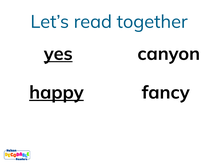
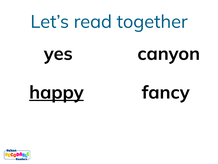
yes underline: present -> none (58, 54)
